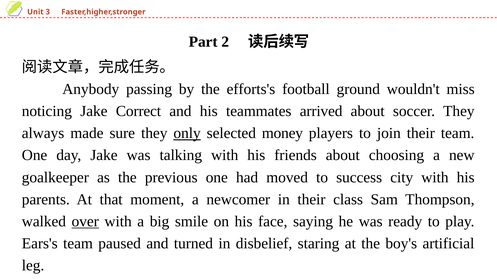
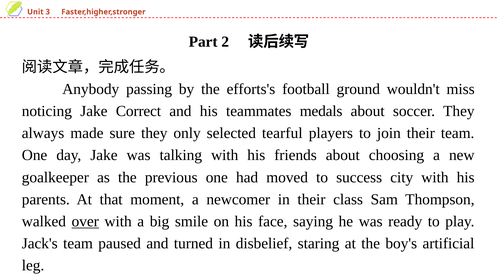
arrived: arrived -> medals (321, 111)
only underline: present -> none (187, 133)
money: money -> tearful (282, 133)
Ears's: Ears's -> Jack's (40, 244)
